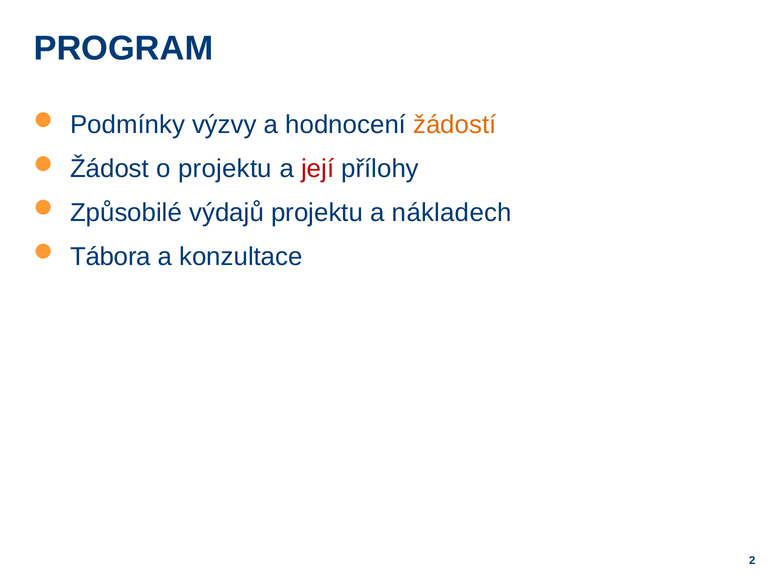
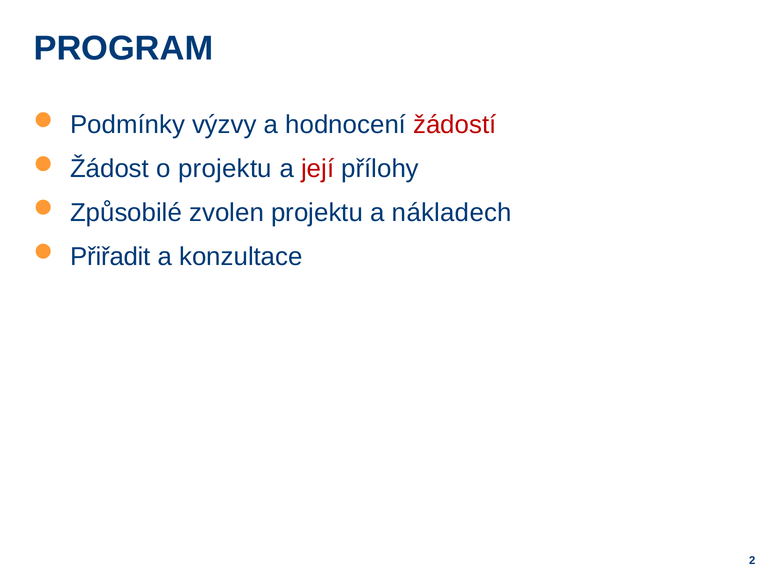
žádostí colour: orange -> red (455, 125)
výdajů: výdajů -> zvolen (227, 213)
Tábora: Tábora -> Přiřadit (110, 257)
